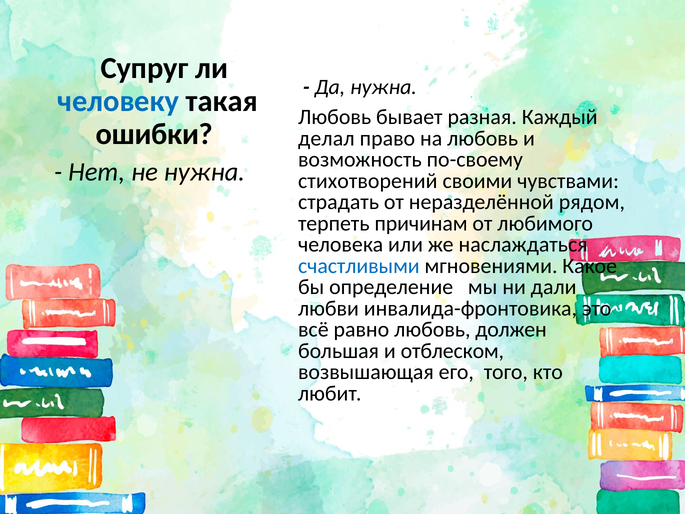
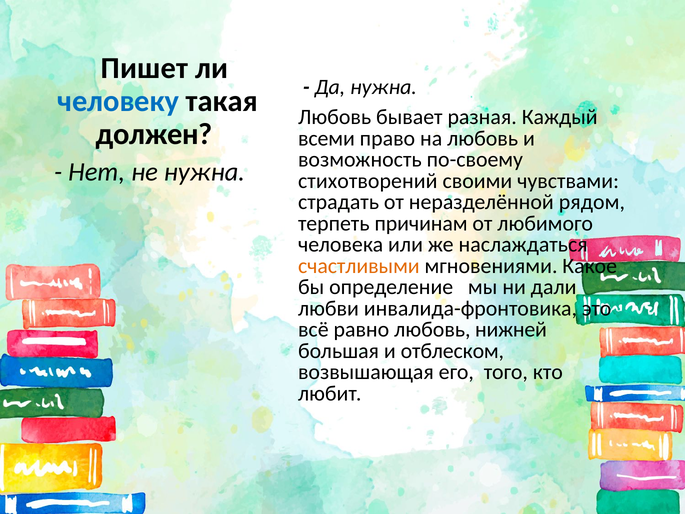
Супруг: Супруг -> Пишет (144, 68)
ошибки: ошибки -> должен (154, 134)
делал: делал -> всеми (326, 138)
счастливыми colour: blue -> orange (359, 266)
должен: должен -> нижней (511, 330)
